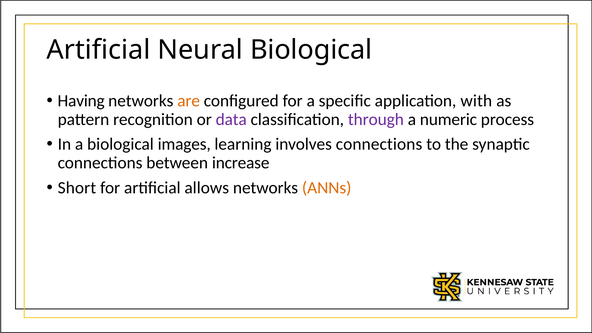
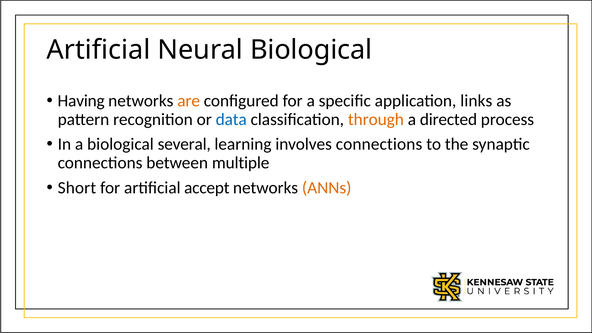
with: with -> links (476, 101)
data colour: purple -> blue (231, 119)
through colour: purple -> orange (376, 119)
numeric: numeric -> directed (448, 119)
images: images -> several (184, 144)
increase: increase -> multiple (241, 163)
allows: allows -> accept (207, 188)
